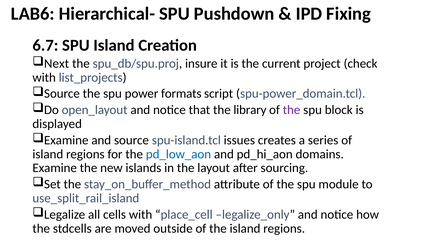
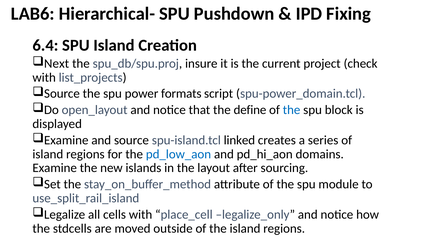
6.7: 6.7 -> 6.4 (45, 45)
library: library -> define (250, 110)
the colour: purple -> blue (292, 110)
issues: issues -> linked (239, 141)
